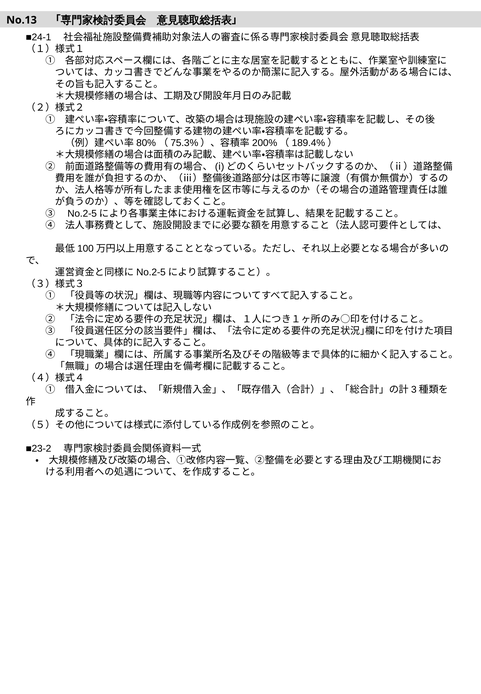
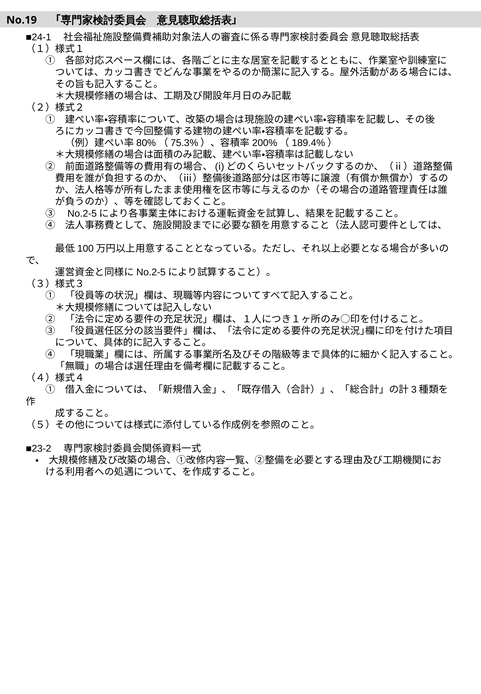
No.13: No.13 -> No.19 (22, 20)
